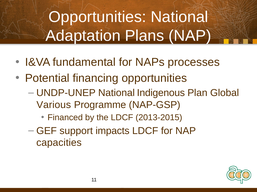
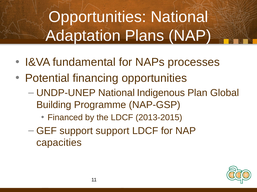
Various: Various -> Building (54, 105)
support impacts: impacts -> support (112, 131)
